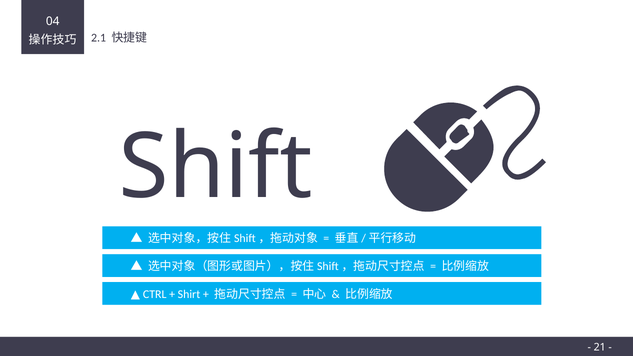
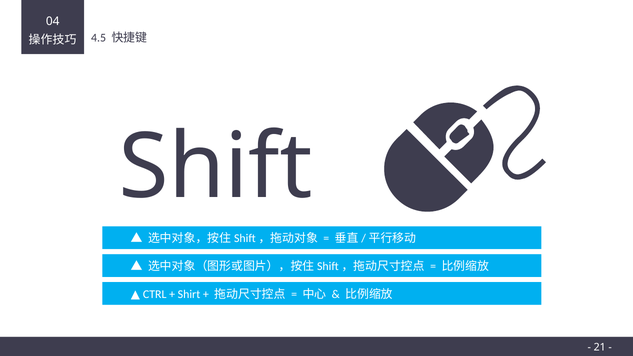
2.1: 2.1 -> 4.5 (99, 38)
